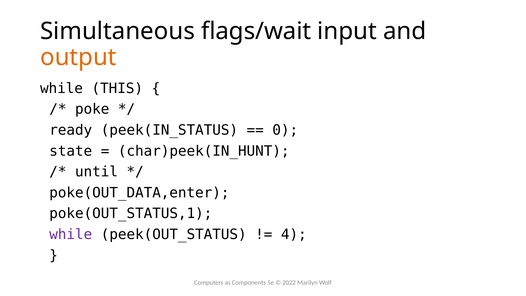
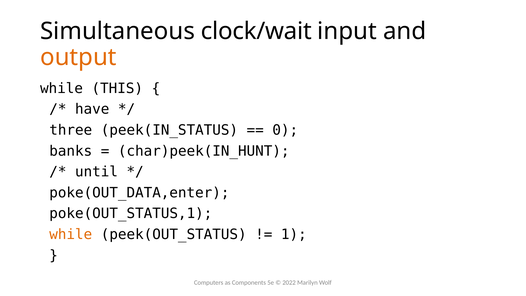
flags/wait: flags/wait -> clock/wait (256, 31)
poke: poke -> have (92, 109)
ready: ready -> three (71, 130)
state: state -> banks (71, 151)
while colour: purple -> orange (71, 234)
4: 4 -> 1 (294, 234)
